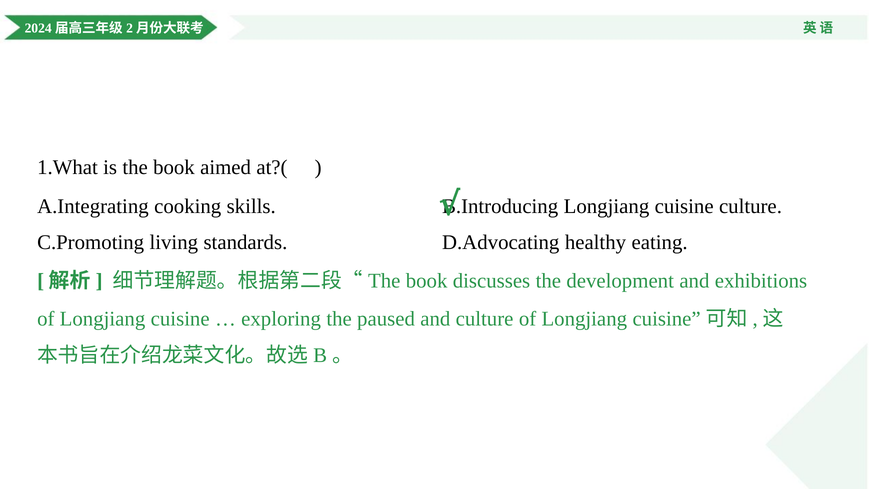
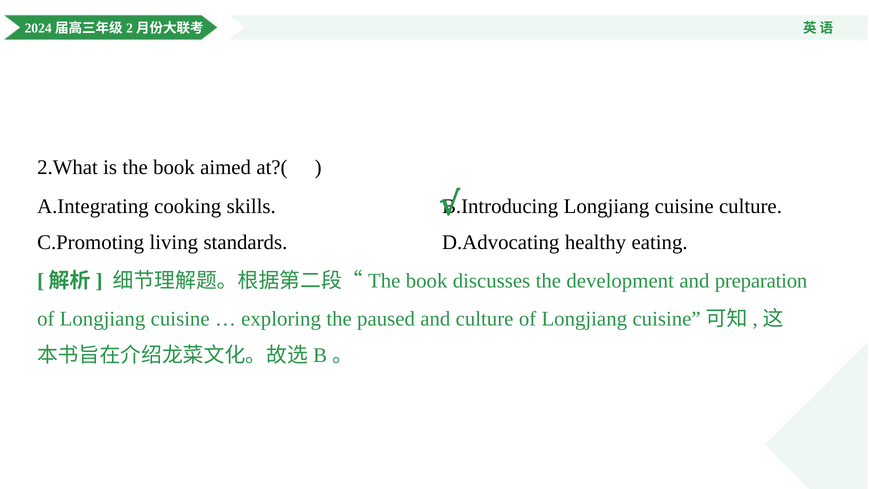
1.What: 1.What -> 2.What (67, 167)
exhibitions: exhibitions -> preparation (761, 281)
